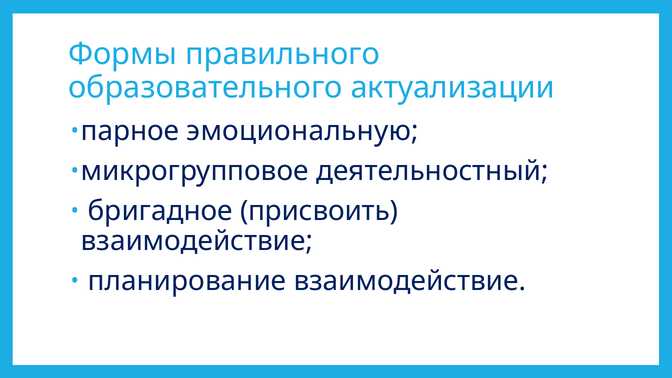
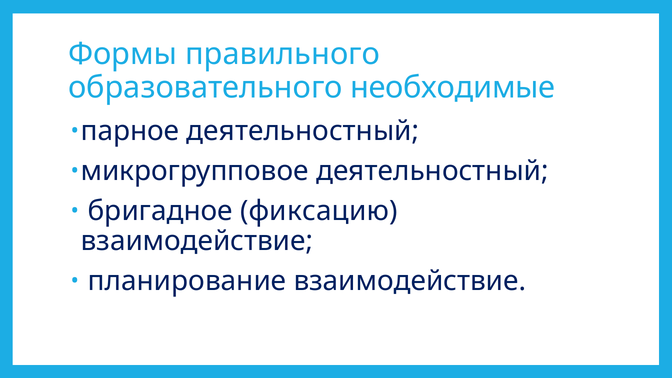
актуализации: актуализации -> необходимые (453, 87)
парное эмоциональную: эмоциональную -> деятельностный (303, 131)
присвоить: присвоить -> фиксацию (319, 211)
